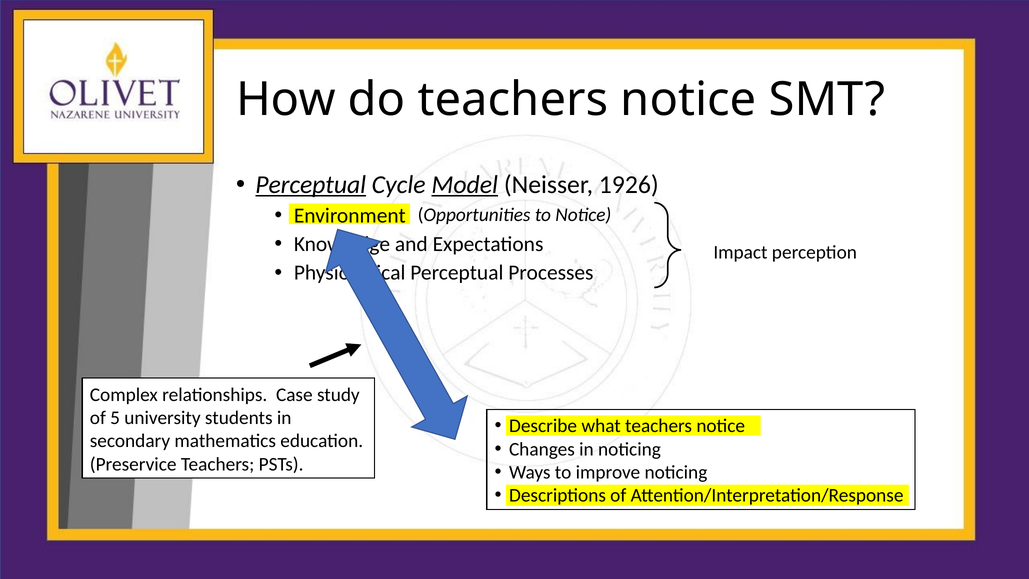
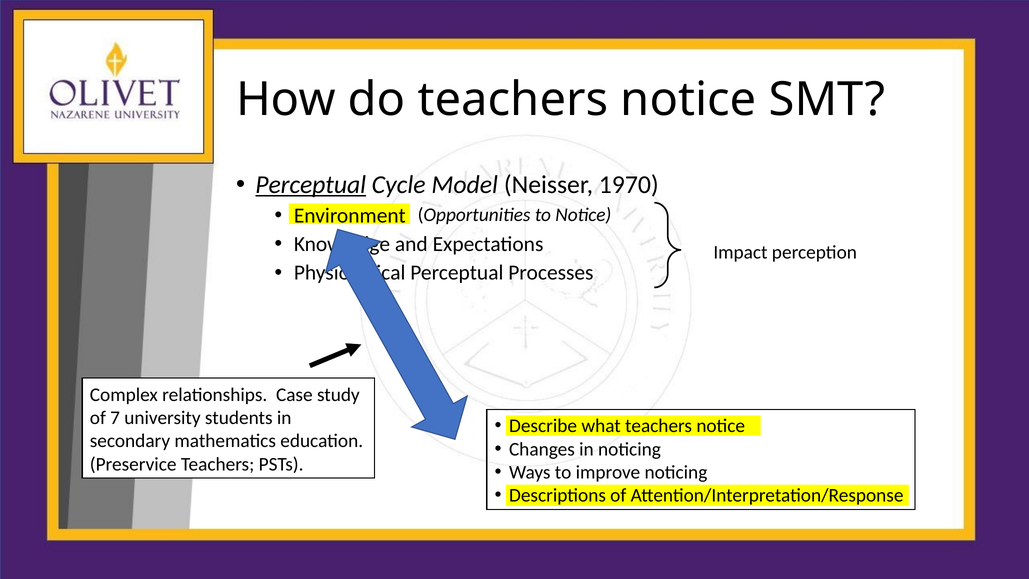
Model underline: present -> none (465, 185)
1926: 1926 -> 1970 (629, 185)
5: 5 -> 7 (115, 418)
